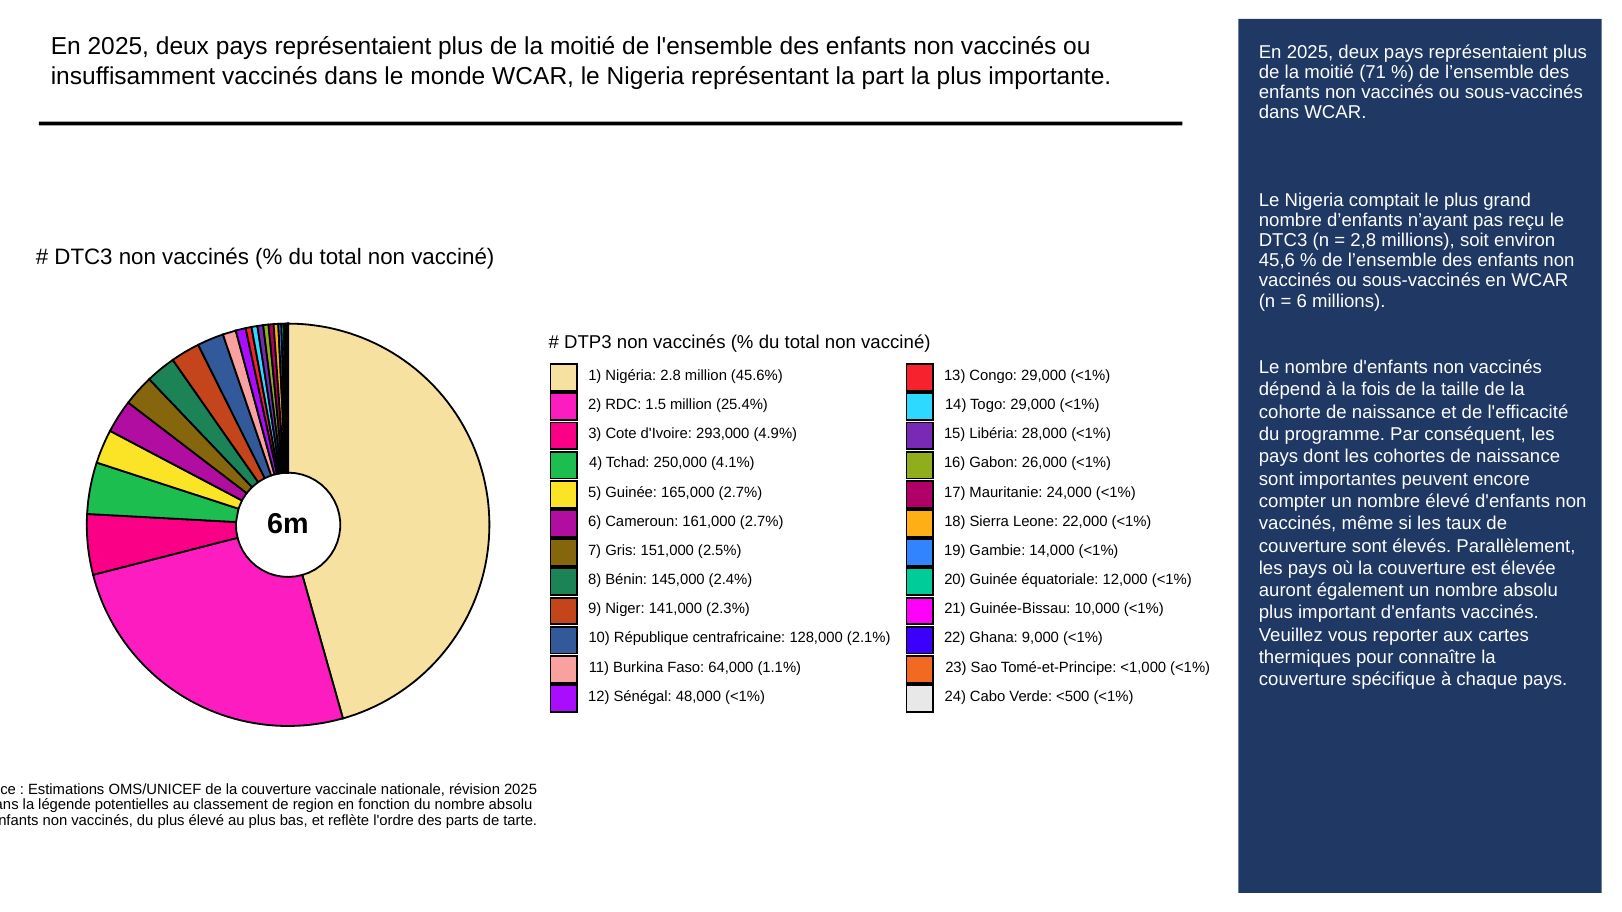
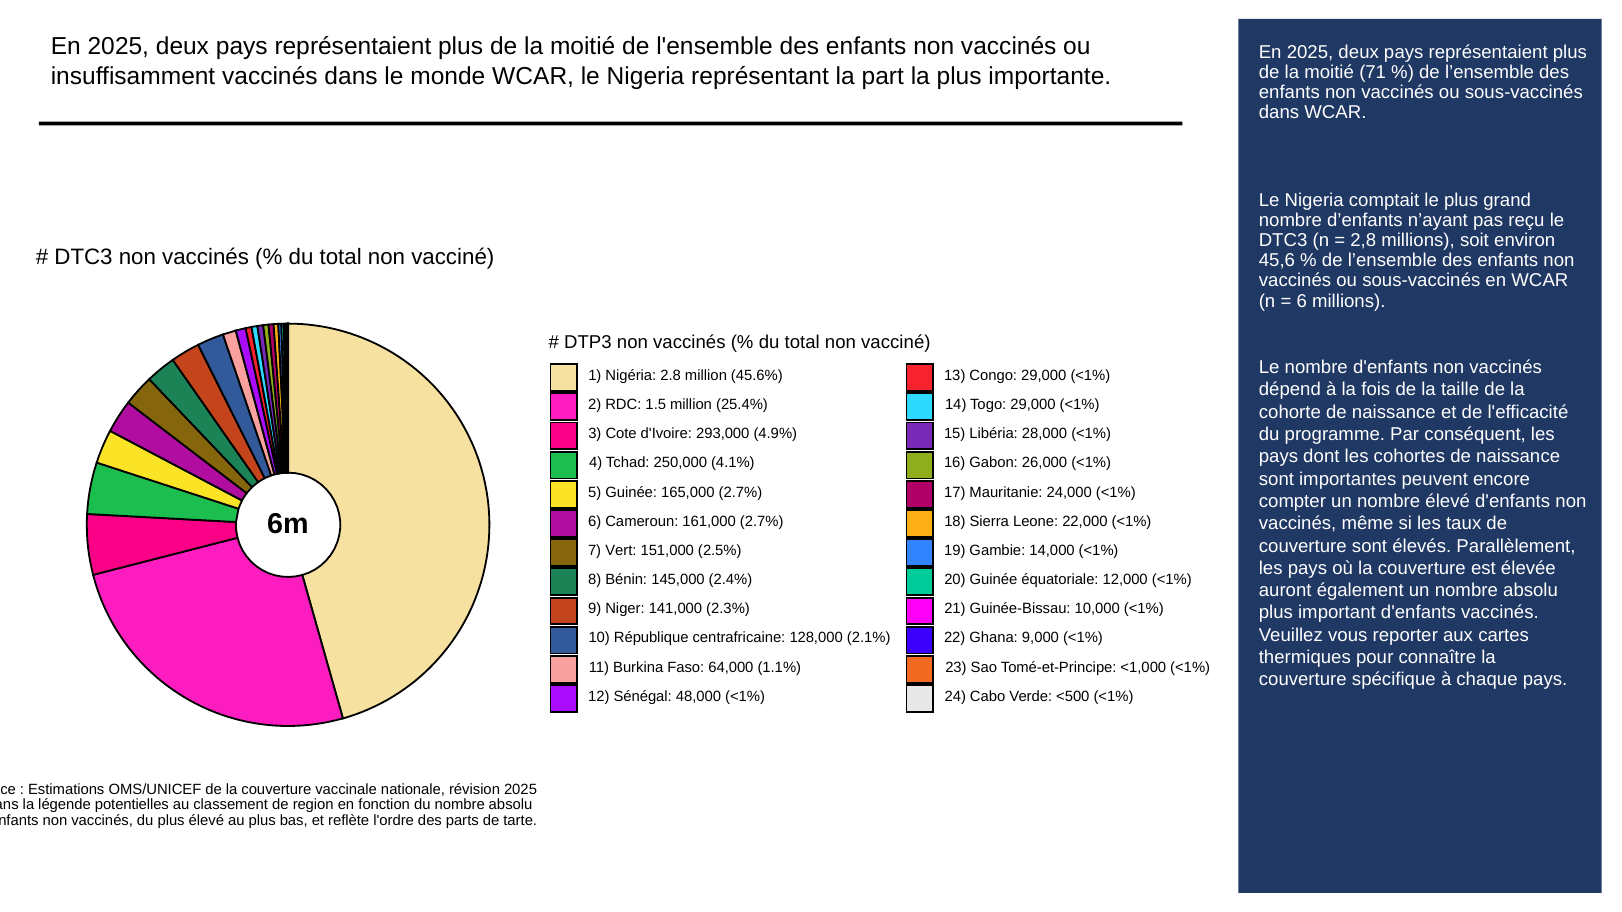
Gris: Gris -> Vert (621, 551)
